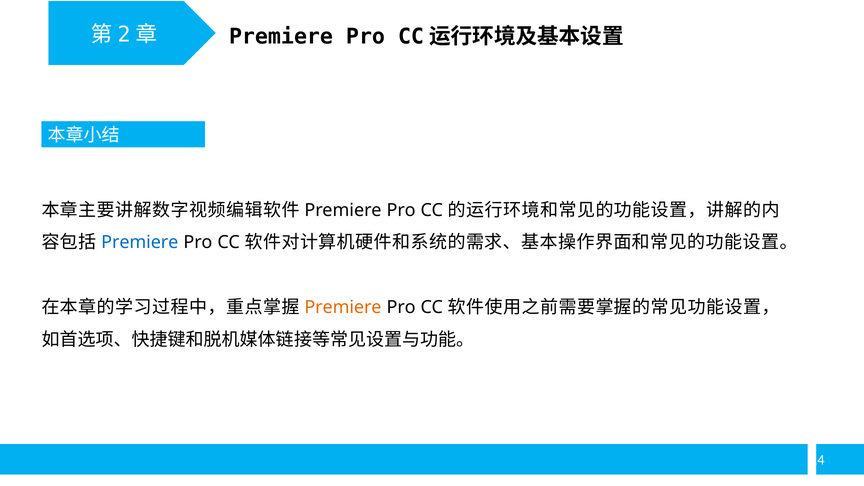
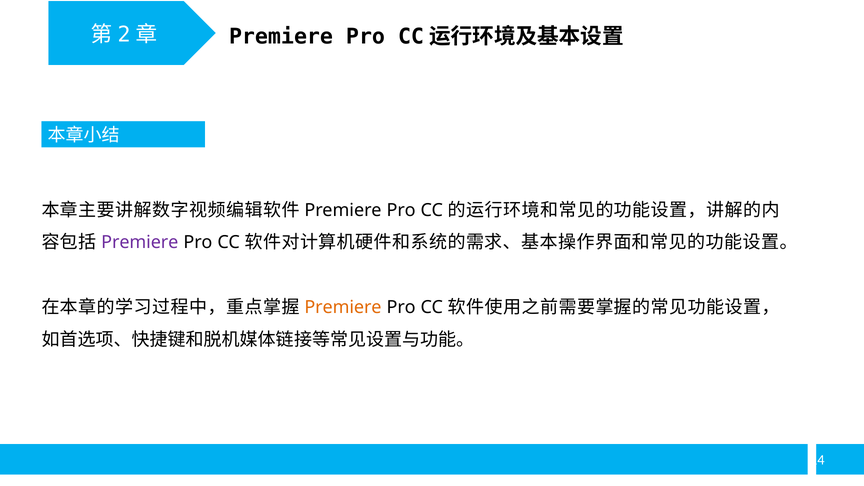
Premiere colour: blue -> purple (140, 243)
